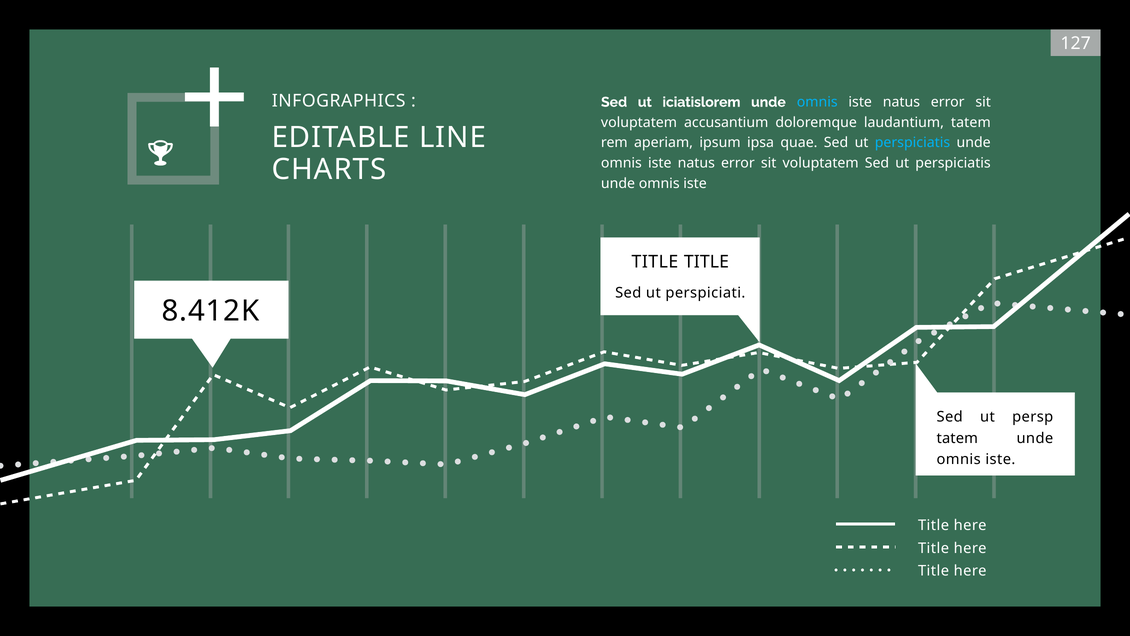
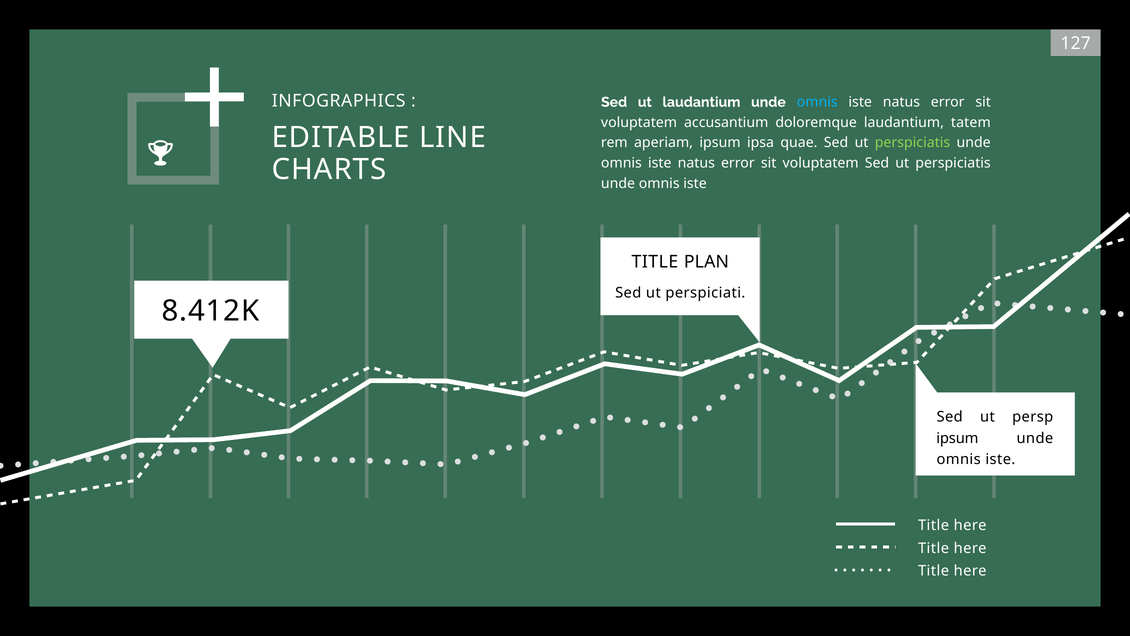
ut iciatislorem: iciatislorem -> laudantium (701, 102)
perspiciatis colour: light blue -> light green (912, 143)
TITLE TITLE: TITLE -> PLAN (706, 262)
tatem: tatem -> ipsum (957, 438)
